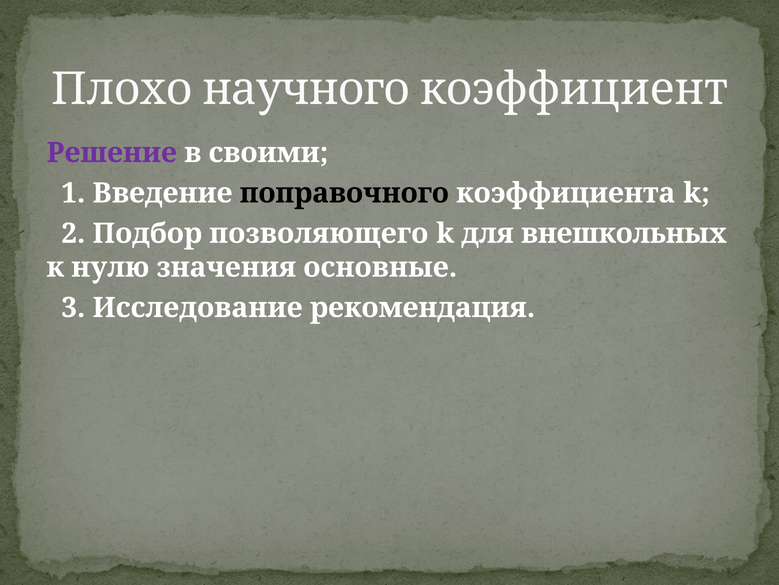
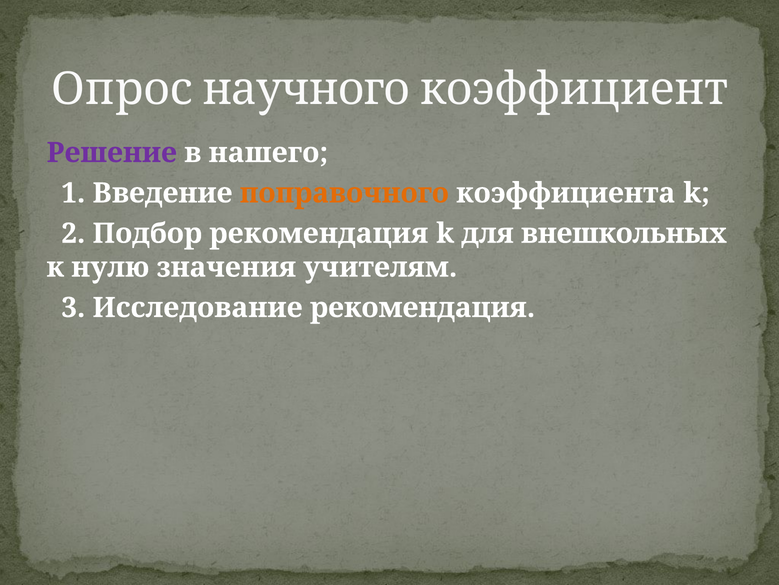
Плохо: Плохо -> Опрос (122, 89)
своими: своими -> нашего (268, 153)
поправочного colour: black -> orange (344, 193)
Подбор позволяющего: позволяющего -> рекомендация (319, 233)
основные: основные -> учителям (380, 267)
